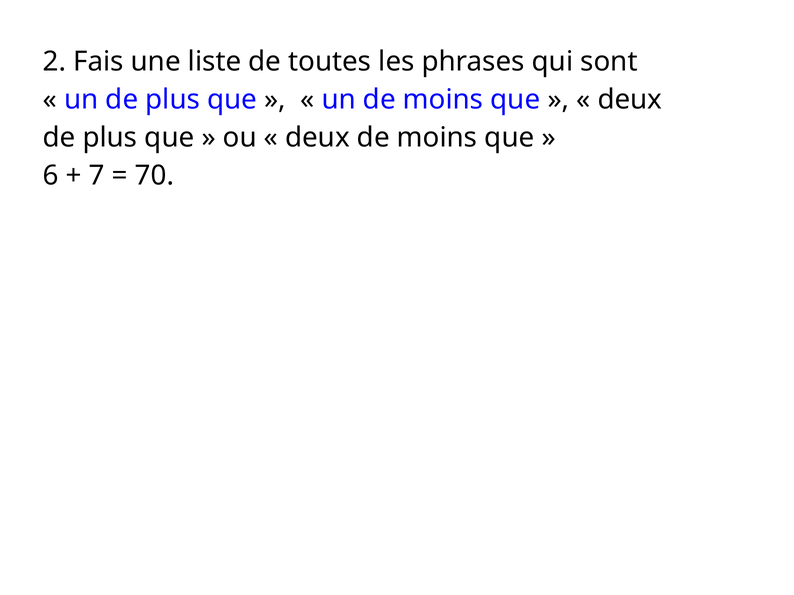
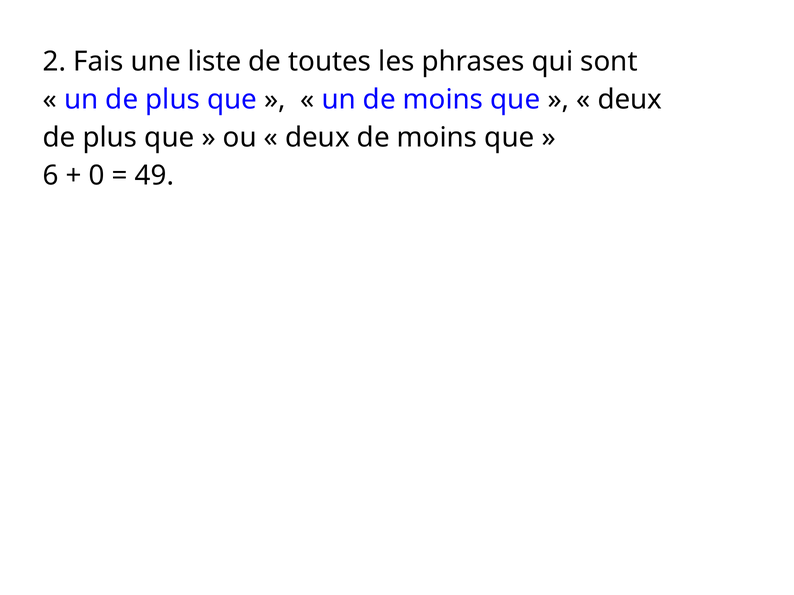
7: 7 -> 0 (97, 176)
70: 70 -> 49 (155, 176)
